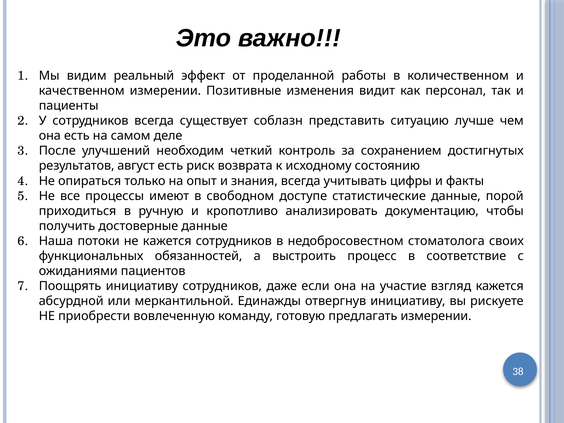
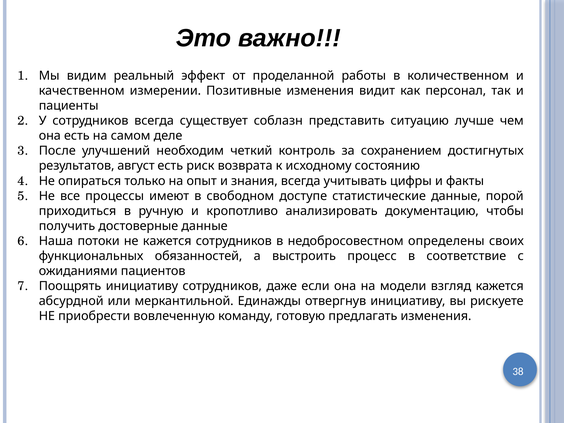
стоматолога: стоматолога -> определены (446, 241)
участие: участие -> модели (403, 286)
предлагать измерении: измерении -> изменения (436, 316)
